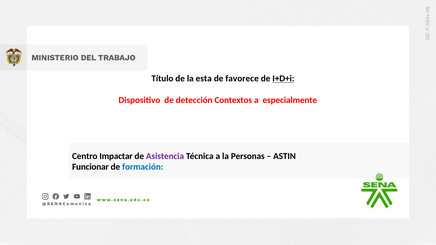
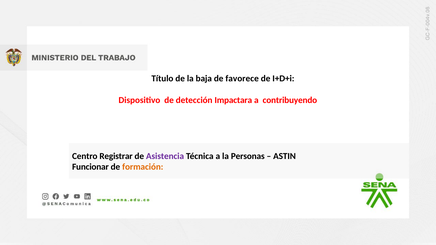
esta: esta -> baja (204, 79)
I+D+i underline: present -> none (283, 79)
Contextos: Contextos -> Impactara (233, 100)
especialmente: especialmente -> contribuyendo (290, 100)
Impactar: Impactar -> Registrar (116, 156)
formación colour: blue -> orange (143, 167)
